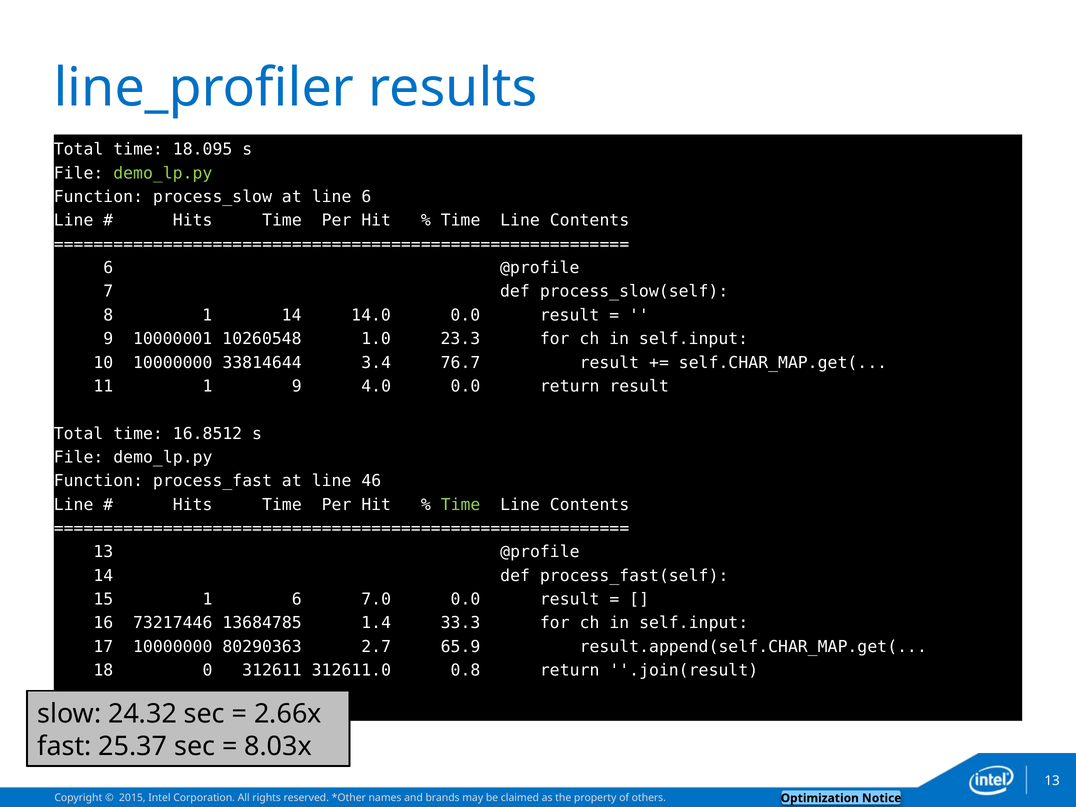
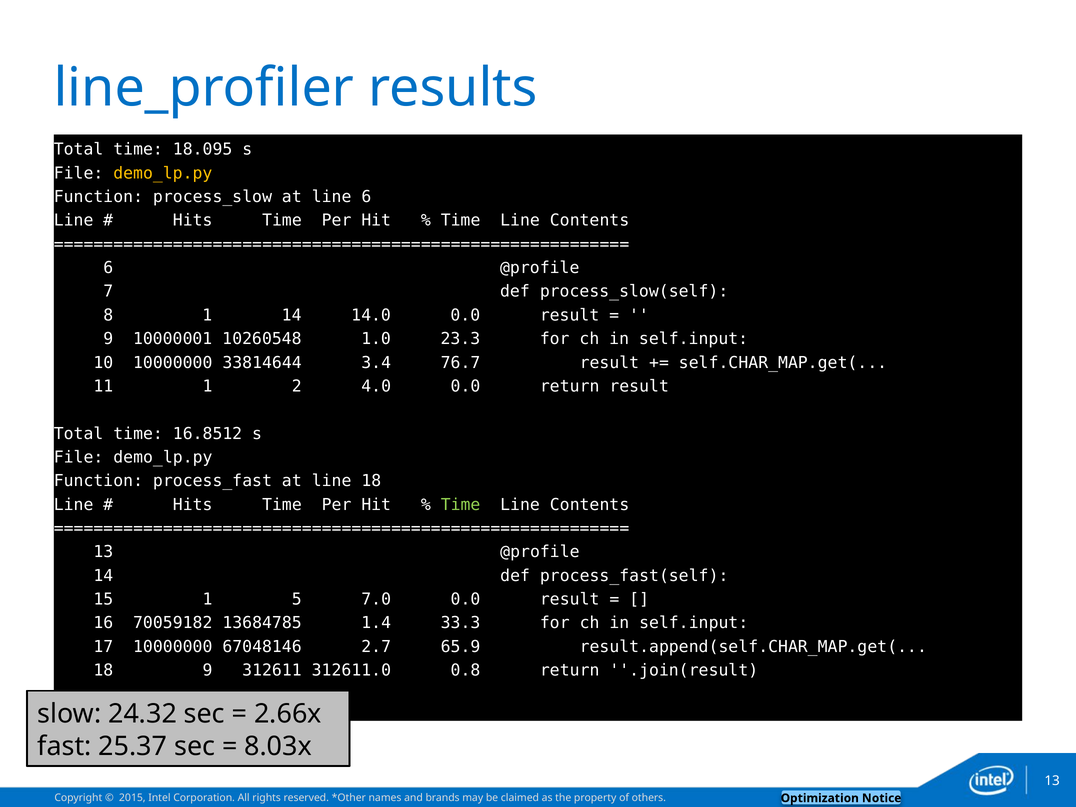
demo_lp.py colour: light green -> yellow (163, 173)
1 9: 9 -> 2 (297, 386)
line 46: 46 -> 18 (371, 481)
1 6: 6 -> 5 (297, 599)
73217446: 73217446 -> 70059182 (173, 623)
80290363: 80290363 -> 67048146 (262, 647)
18 0: 0 -> 9 (207, 670)
